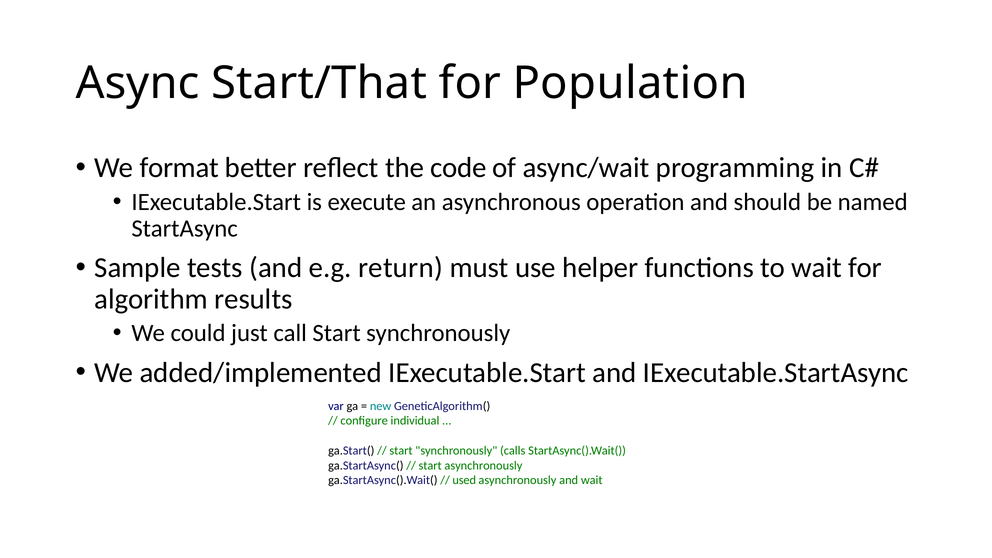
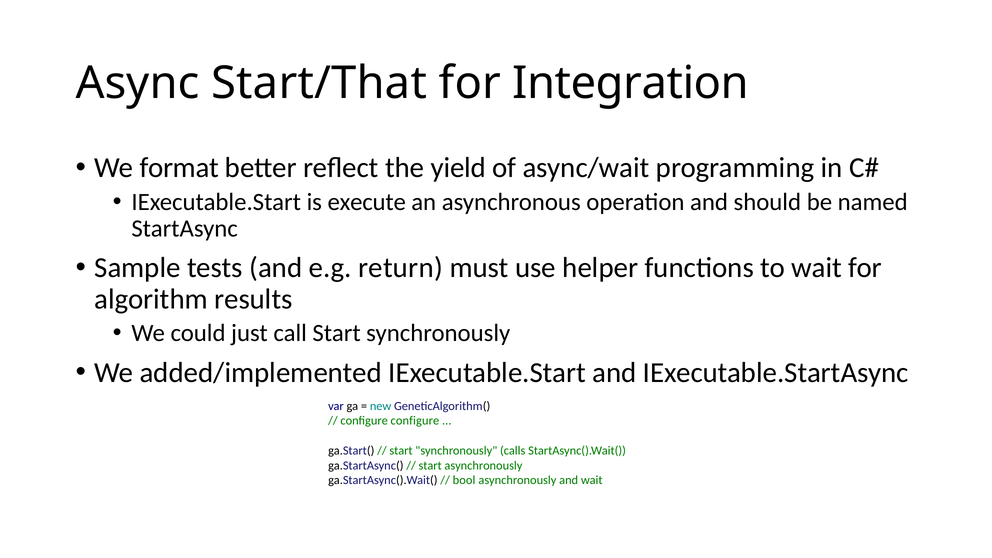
Population: Population -> Integration (631, 83)
code: code -> yield (458, 168)
configure individual: individual -> configure (415, 421)
used: used -> bool (464, 480)
